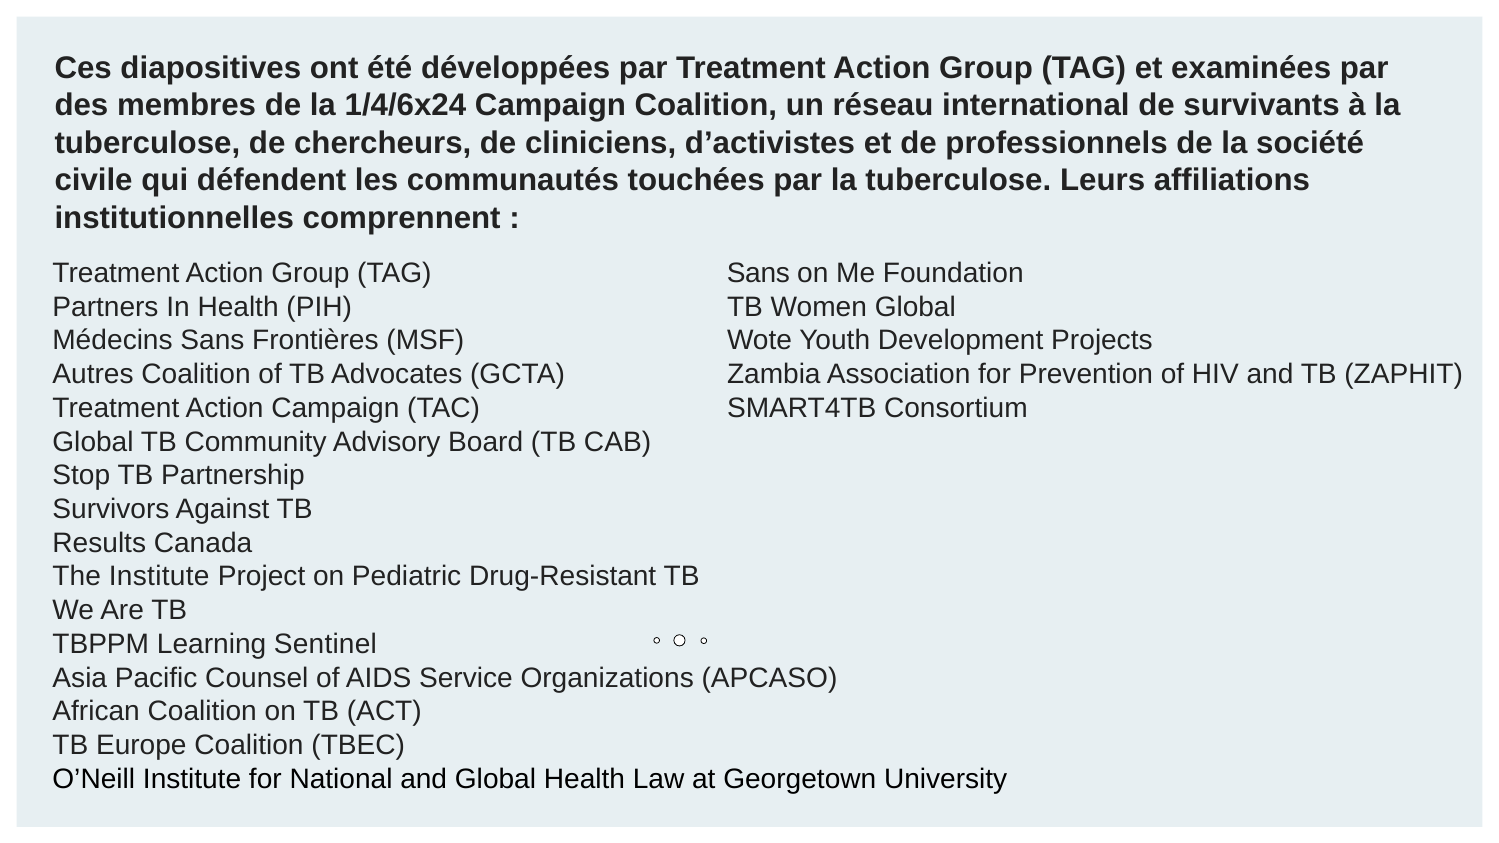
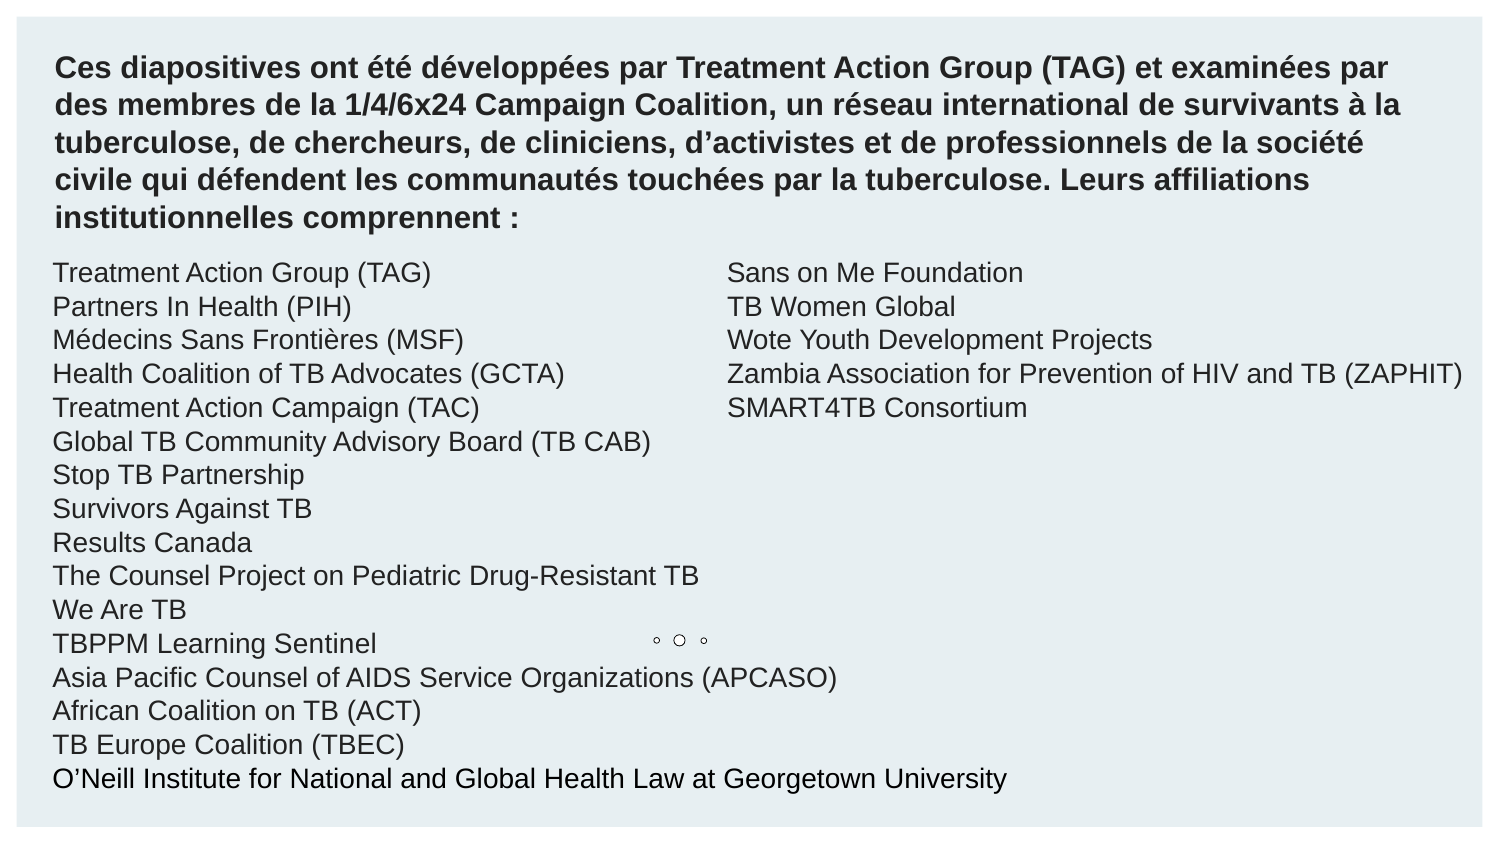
Autres: Autres -> Health (93, 374)
The Institute: Institute -> Counsel (159, 577)
